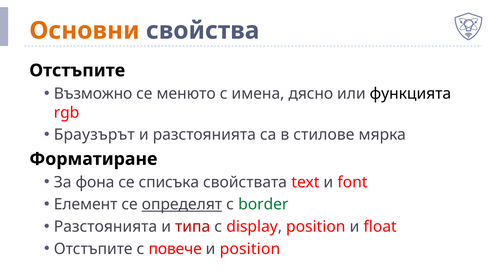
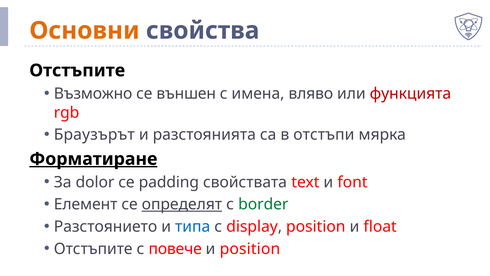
менюто: менюто -> външен (186, 94)
дясно: дясно -> вляво (311, 94)
функцията colour: black -> red (410, 94)
стилове: стилове -> отстъпи (324, 135)
Форматиране underline: none -> present (93, 159)
фона: фона -> dolor (95, 182)
списъка: списъка -> padding (169, 182)
Разстоянията: Разстоянията -> Разстоянието (106, 226)
типа colour: red -> blue (193, 226)
